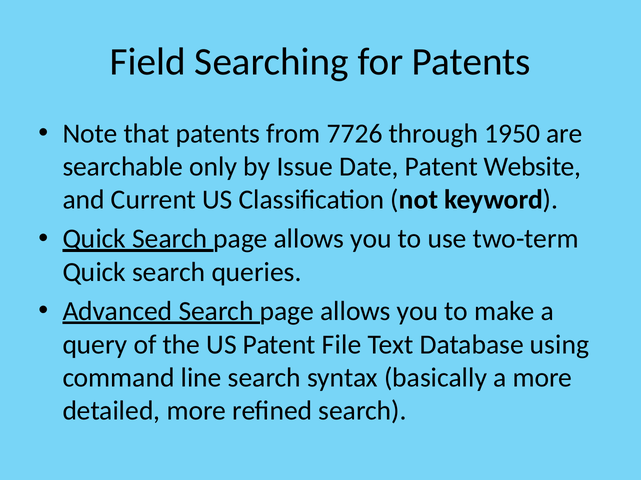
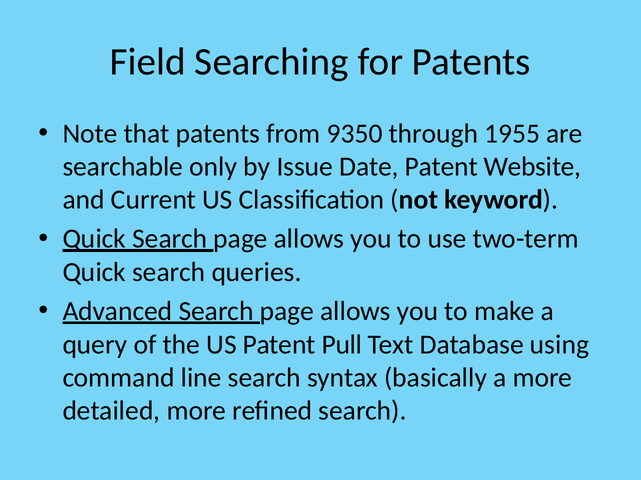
7726: 7726 -> 9350 (355, 134)
1950: 1950 -> 1955 (512, 134)
File: File -> Pull (342, 345)
